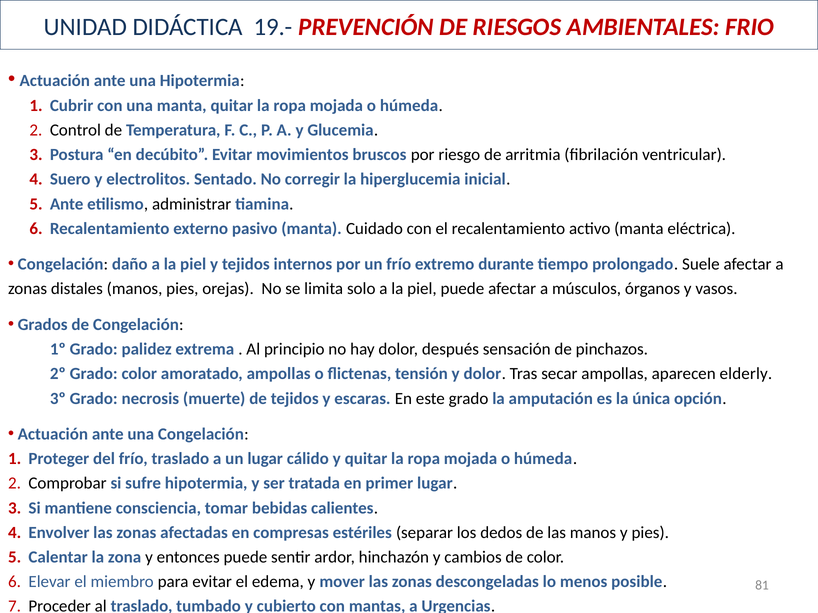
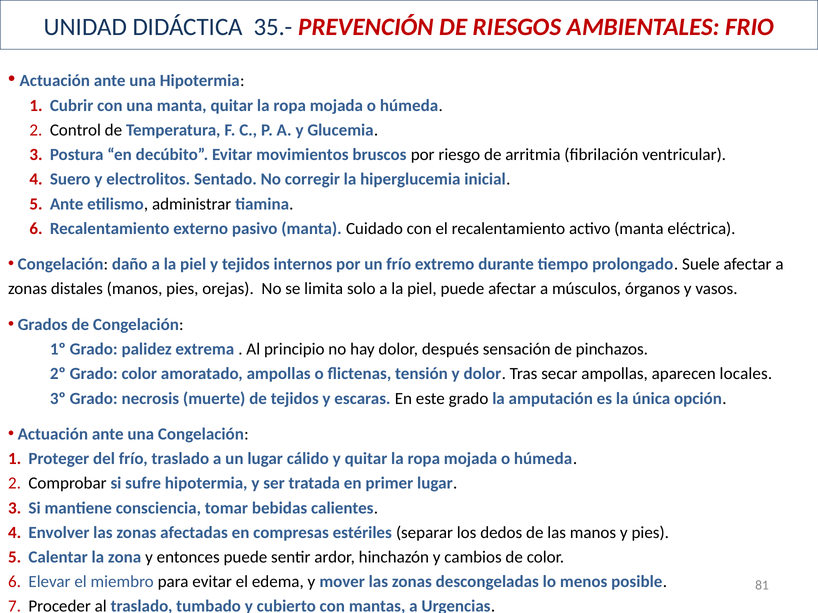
19.-: 19.- -> 35.- (273, 27)
elderly: elderly -> locales (746, 374)
